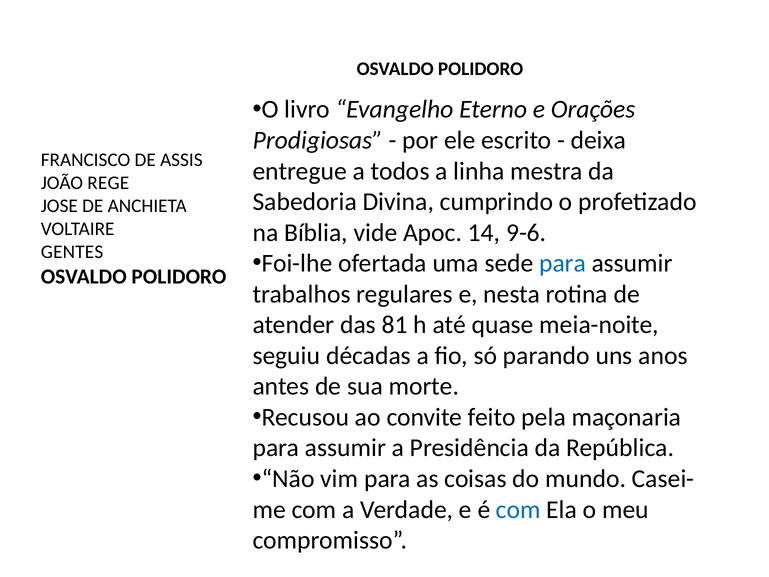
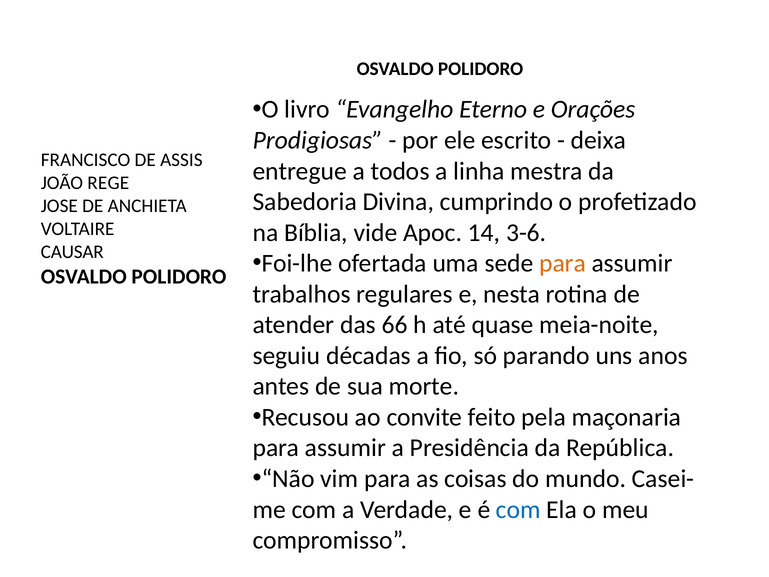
9-6: 9-6 -> 3-6 (526, 233)
GENTES: GENTES -> CAUSAR (72, 252)
para colour: blue -> orange (563, 263)
81: 81 -> 66 (395, 325)
